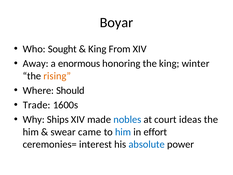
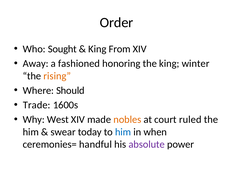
Boyar: Boyar -> Order (117, 23)
enormous: enormous -> fashioned (79, 63)
Ships: Ships -> West (58, 119)
nobles colour: blue -> orange (127, 119)
ideas: ideas -> ruled (190, 119)
came: came -> today (90, 132)
effort: effort -> when (155, 132)
interest: interest -> handful (95, 144)
absolute colour: blue -> purple (147, 144)
